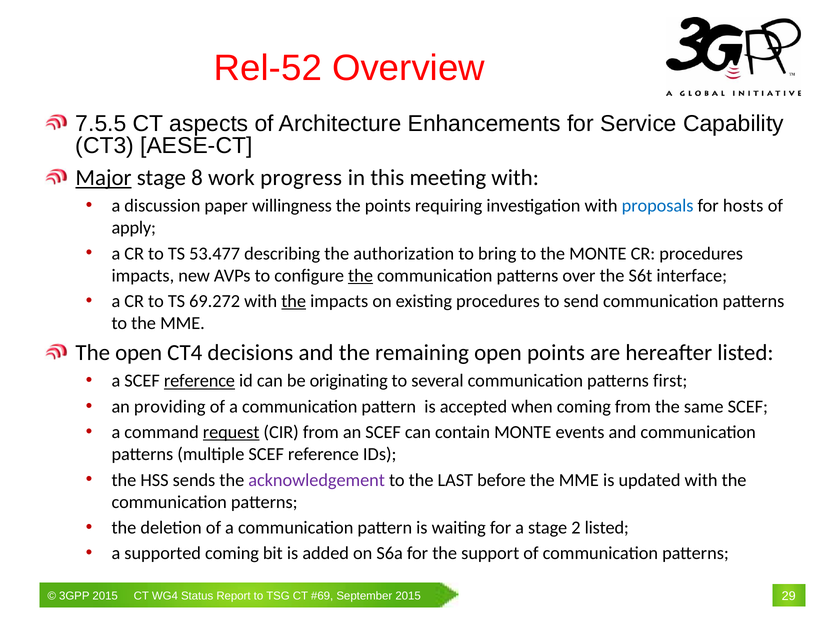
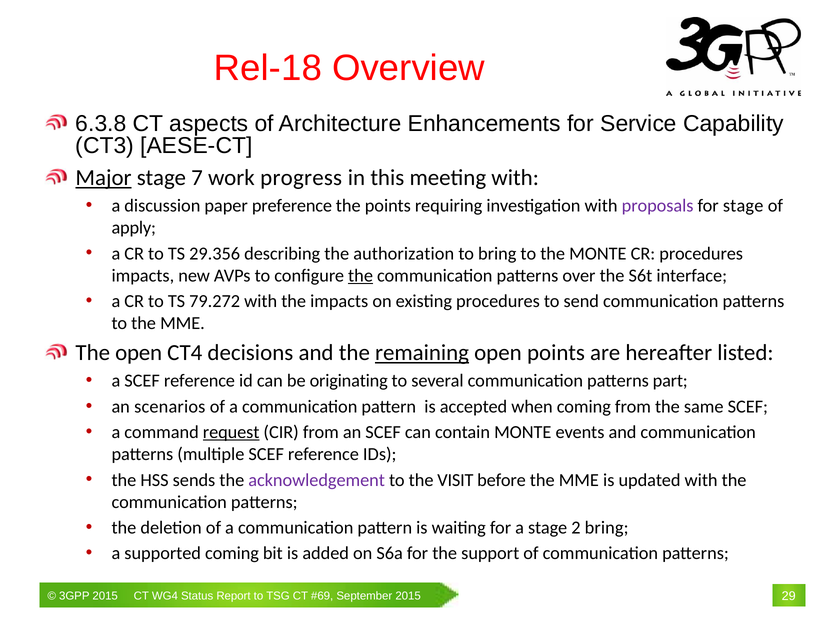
Rel-52: Rel-52 -> Rel-18 (268, 68)
7.5.5: 7.5.5 -> 6.3.8 (101, 124)
8: 8 -> 7 (197, 178)
willingness: willingness -> preference (292, 206)
proposals colour: blue -> purple (658, 206)
for hosts: hosts -> stage (743, 206)
53.477: 53.477 -> 29.356 (215, 253)
69.272: 69.272 -> 79.272 (215, 301)
the underline: present -> none (294, 301)
remaining underline: none -> present (422, 353)
reference underline: present -> none (199, 381)
first: first -> part (670, 381)
providing: providing -> scenarios (170, 406)
LAST: LAST -> VISIT (455, 480)
2 listed: listed -> bring (607, 527)
